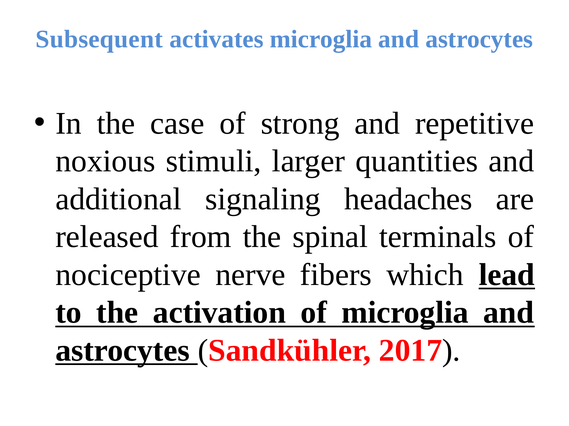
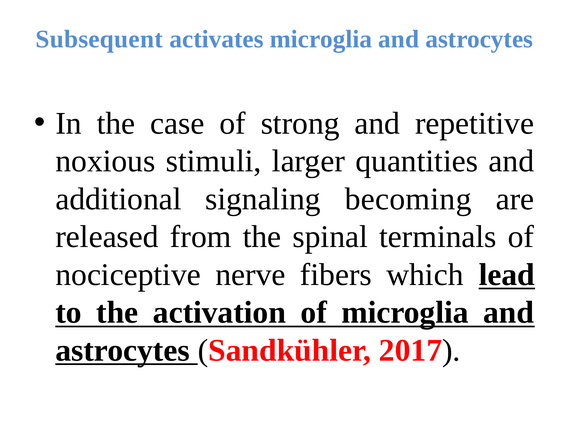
headaches: headaches -> becoming (408, 199)
